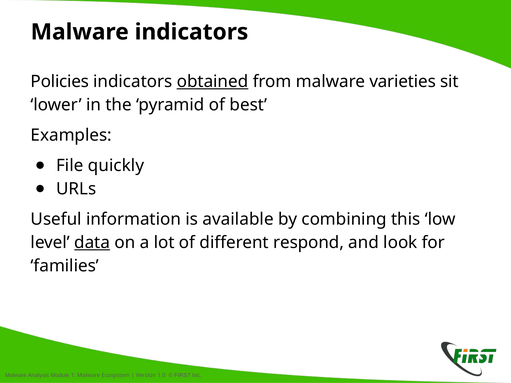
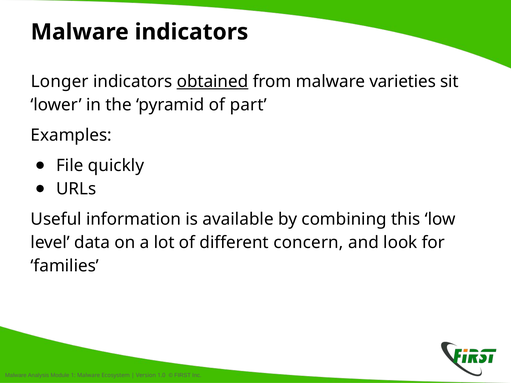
Policies: Policies -> Longer (60, 82)
best: best -> part (248, 105)
data underline: present -> none (92, 243)
respond: respond -> concern (308, 243)
